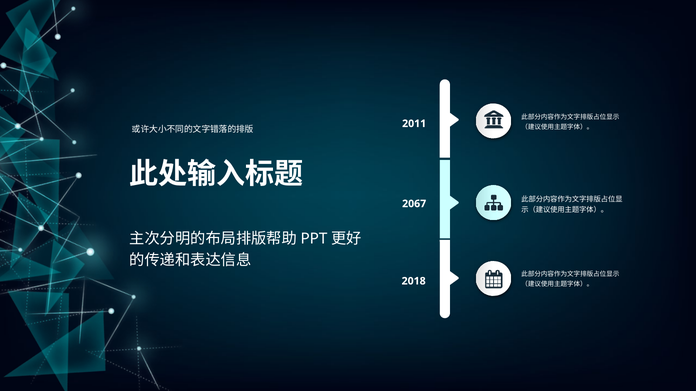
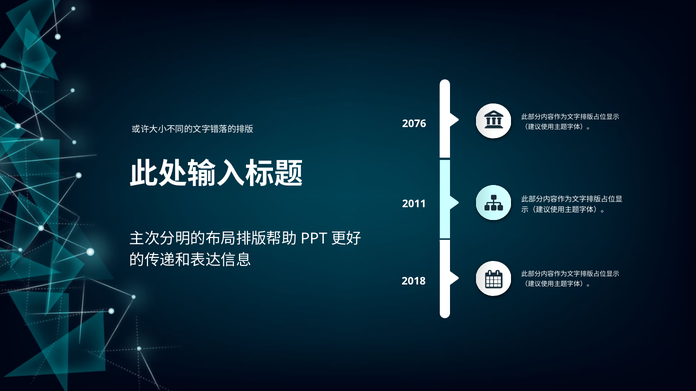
2011: 2011 -> 2076 (414, 124)
2067: 2067 -> 2011 (414, 204)
